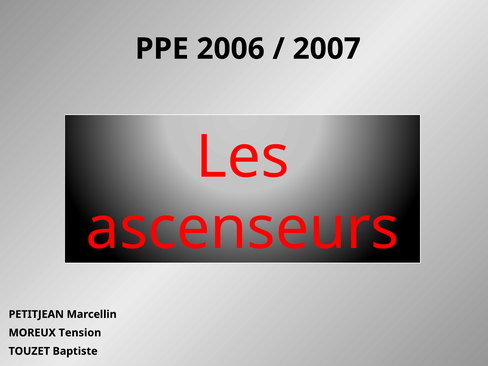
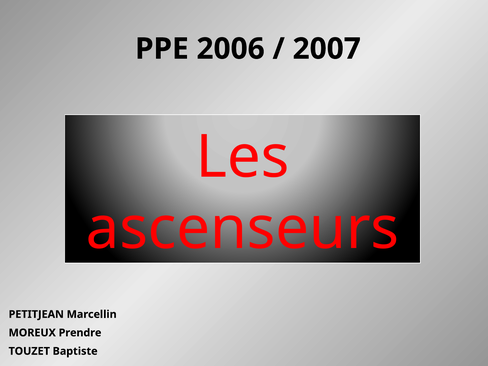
Tension: Tension -> Prendre (80, 333)
